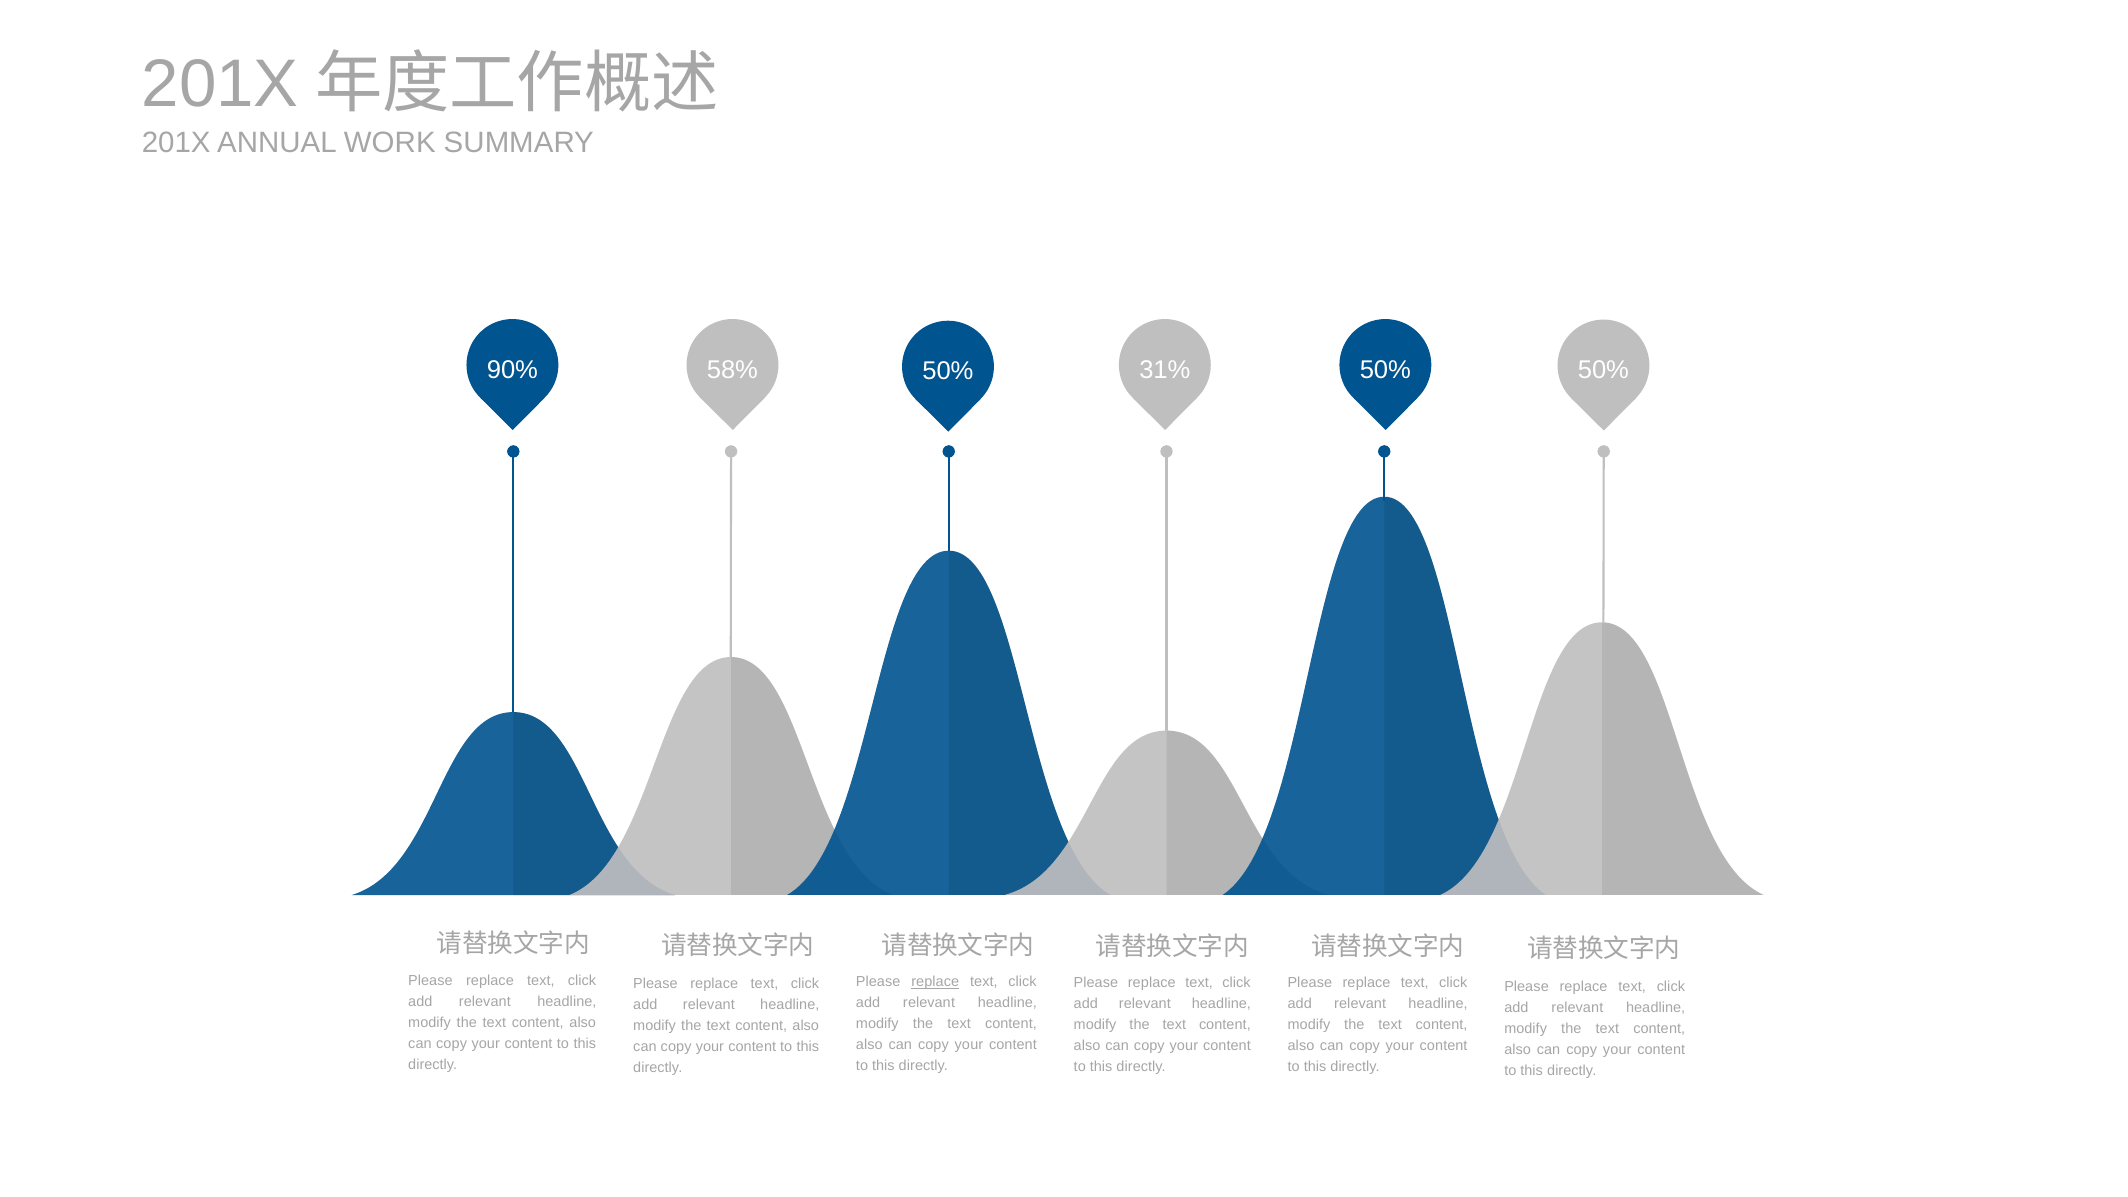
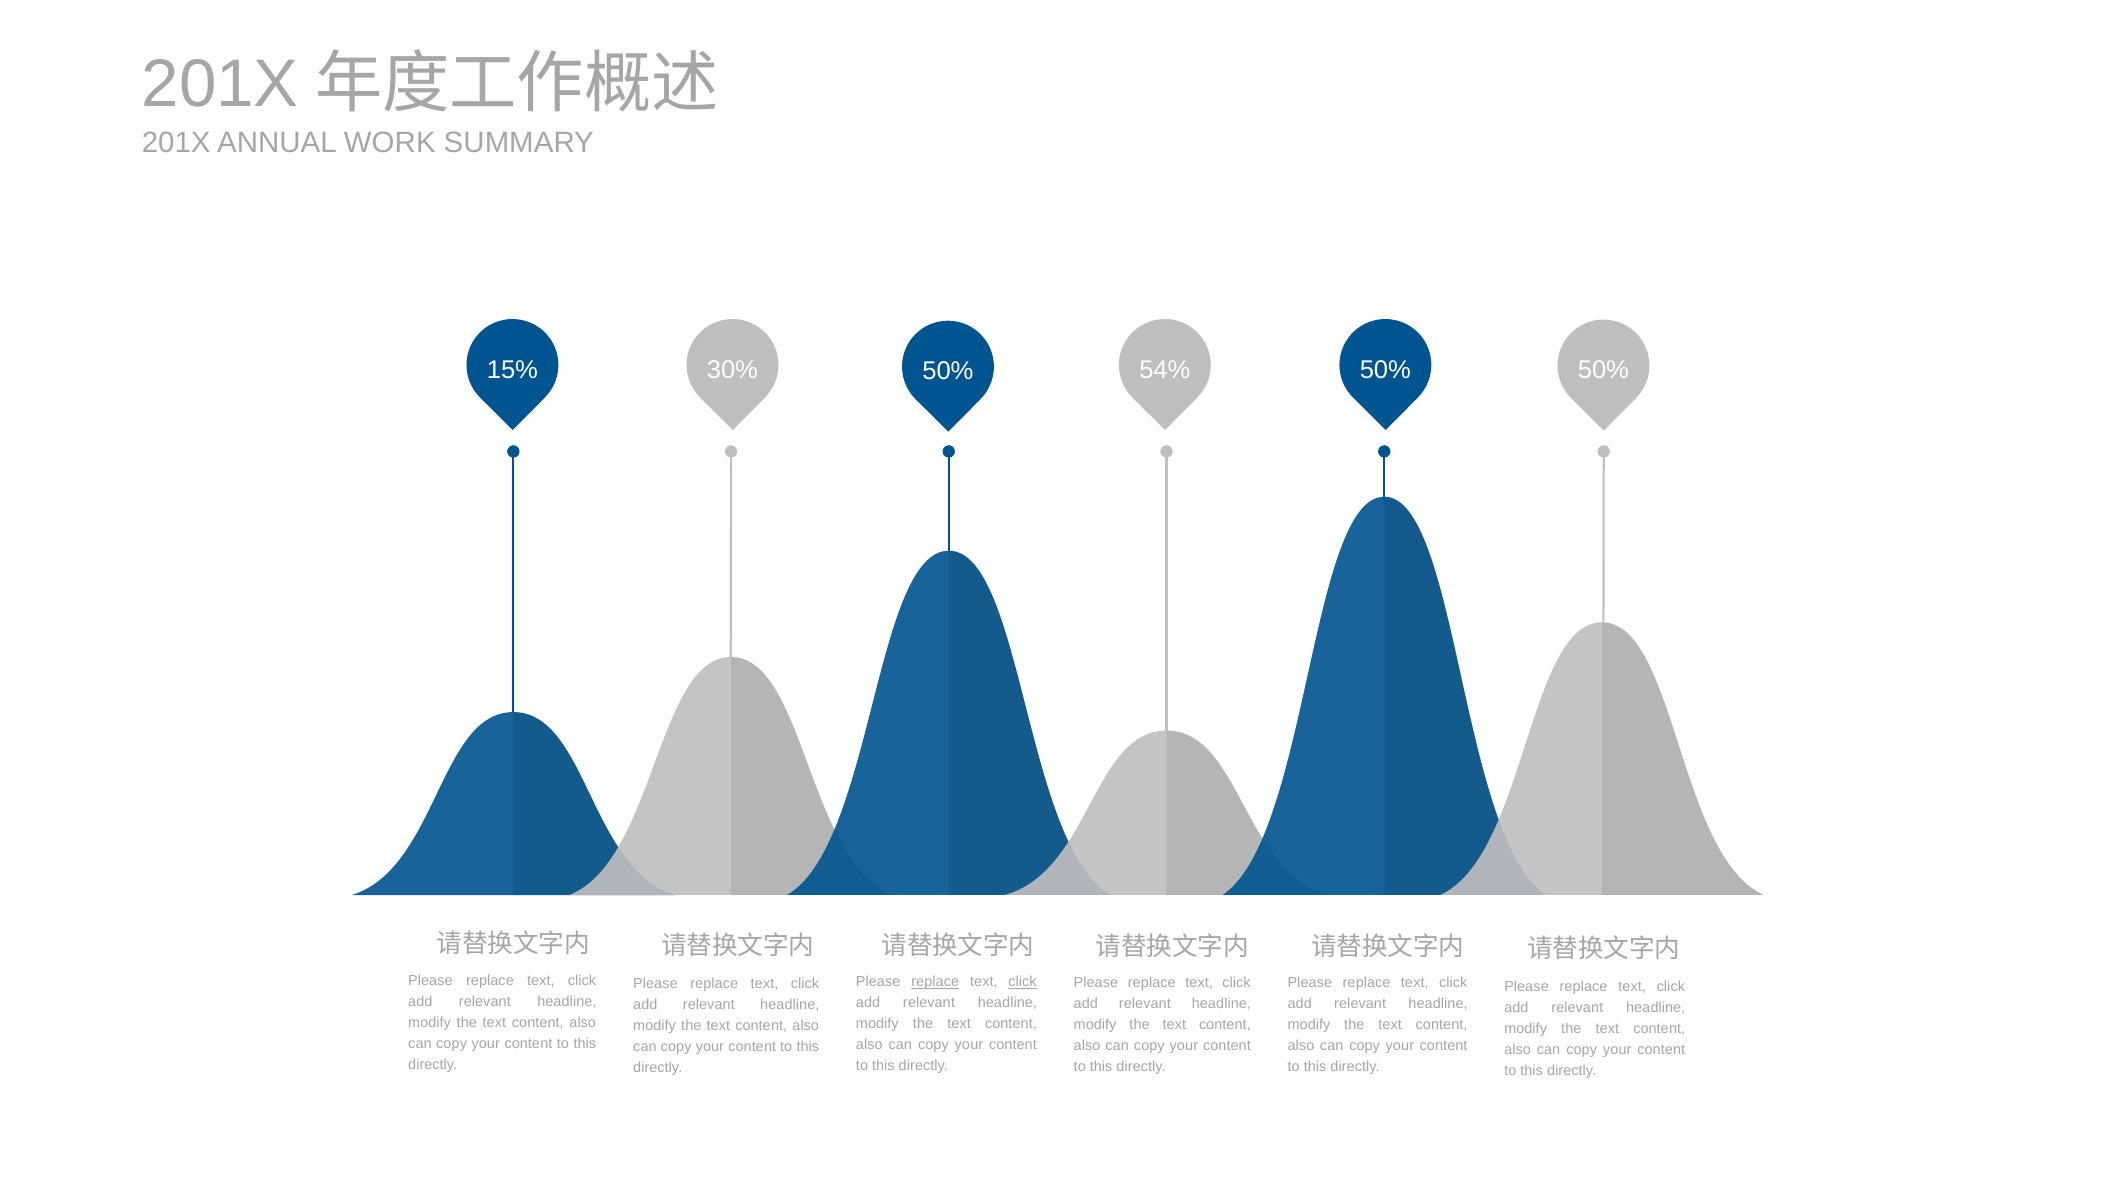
90%: 90% -> 15% (512, 370)
58%: 58% -> 30% (732, 370)
31%: 31% -> 54% (1165, 370)
click underline: none -> present (1023, 982)
